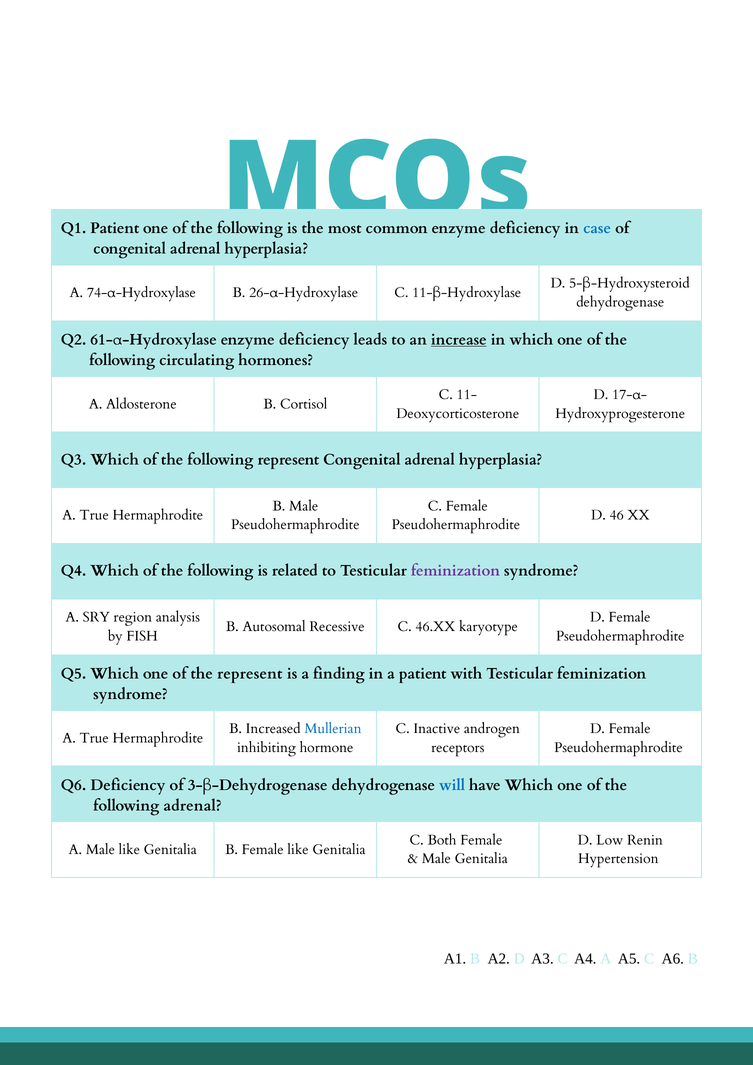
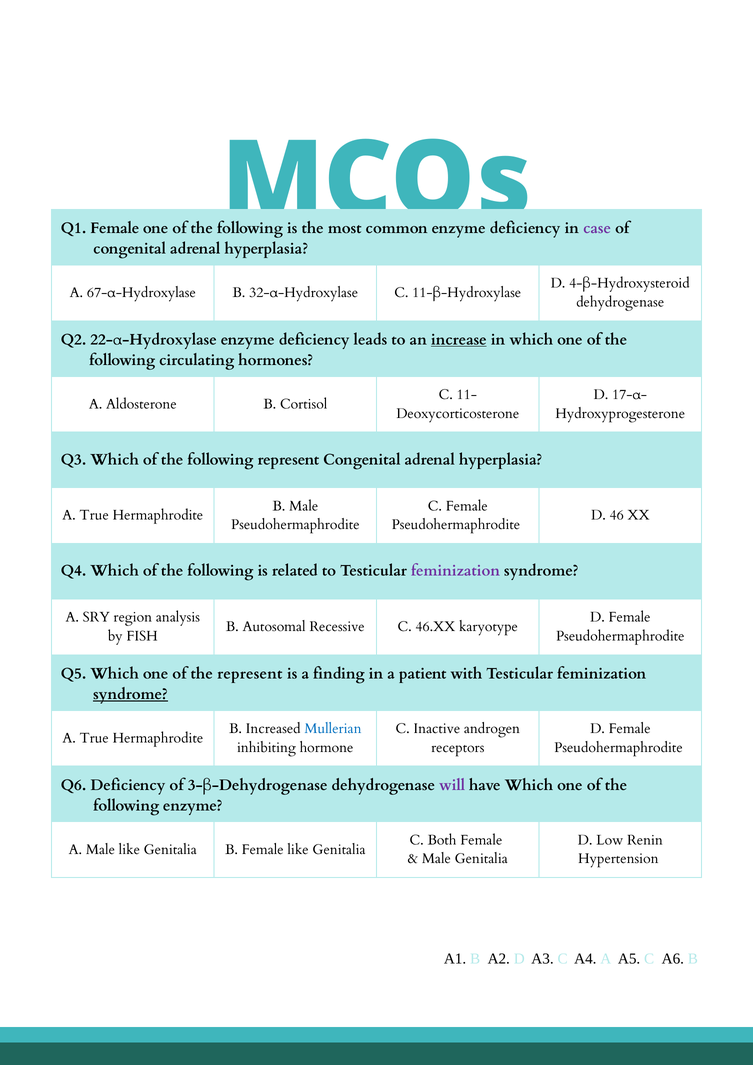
Q1 Patient: Patient -> Female (115, 228)
case colour: blue -> purple (597, 228)
5-β-Hydroxysteroid: 5-β-Hydroxysteroid -> 4-β-Hydroxysteroid (629, 283)
74-α-Hydroxylase: 74-α-Hydroxylase -> 67-α-Hydroxylase (141, 293)
26-α-Hydroxylase: 26-α-Hydroxylase -> 32-α-Hydroxylase (304, 293)
61-α-Hydroxylase: 61-α-Hydroxylase -> 22-α-Hydroxylase (154, 340)
syndrome underline: none -> present (131, 695)
will colour: blue -> purple (452, 786)
following adrenal: adrenal -> enzyme (193, 806)
